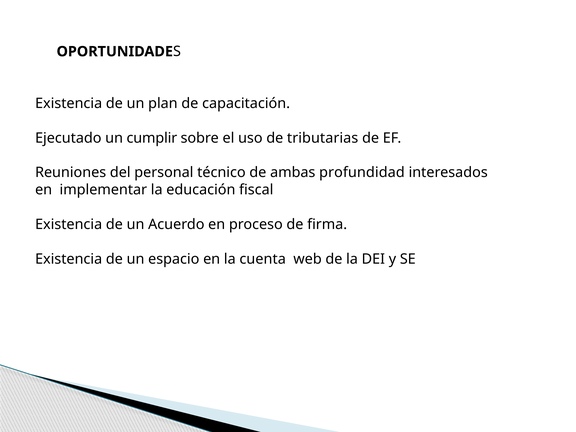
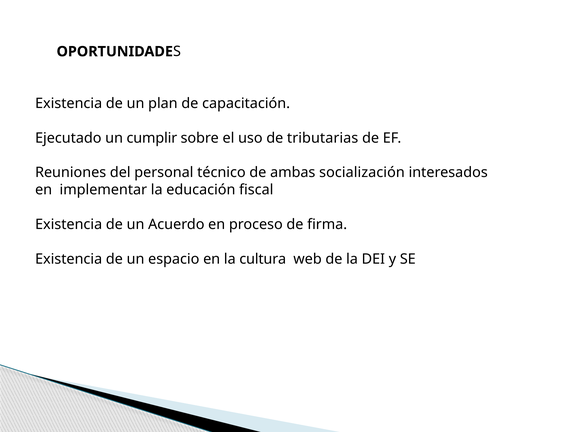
profundidad: profundidad -> socialización (362, 173)
cuenta: cuenta -> cultura (263, 259)
